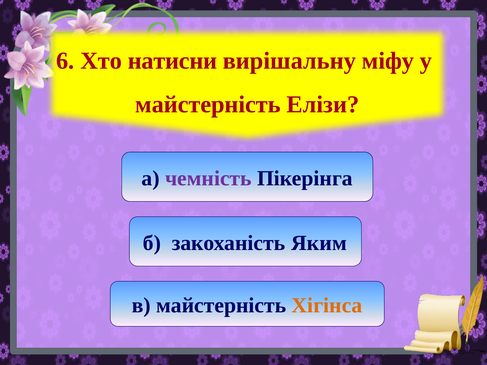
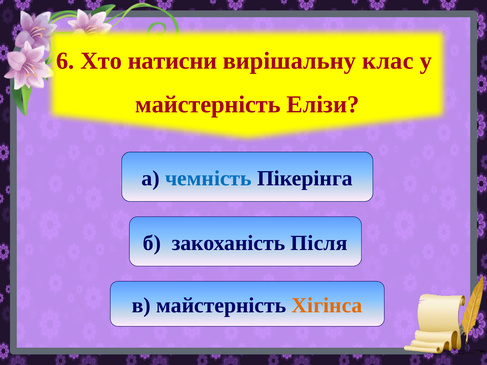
міфу: міфу -> клас (388, 61)
чемність colour: purple -> blue (208, 178)
Яким: Яким -> Після (319, 243)
